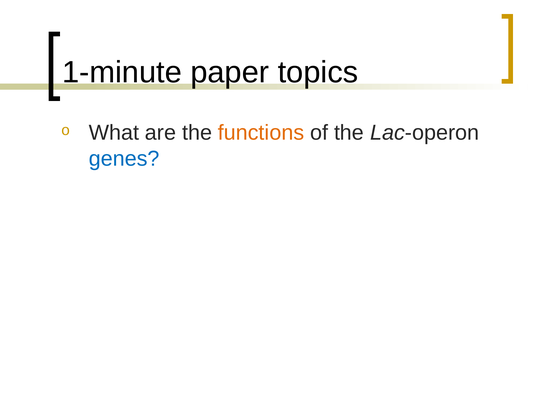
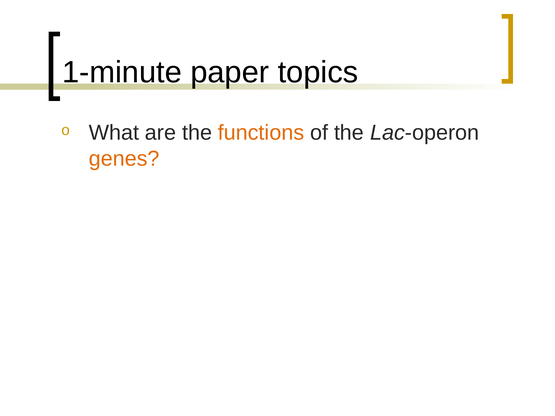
genes colour: blue -> orange (124, 159)
